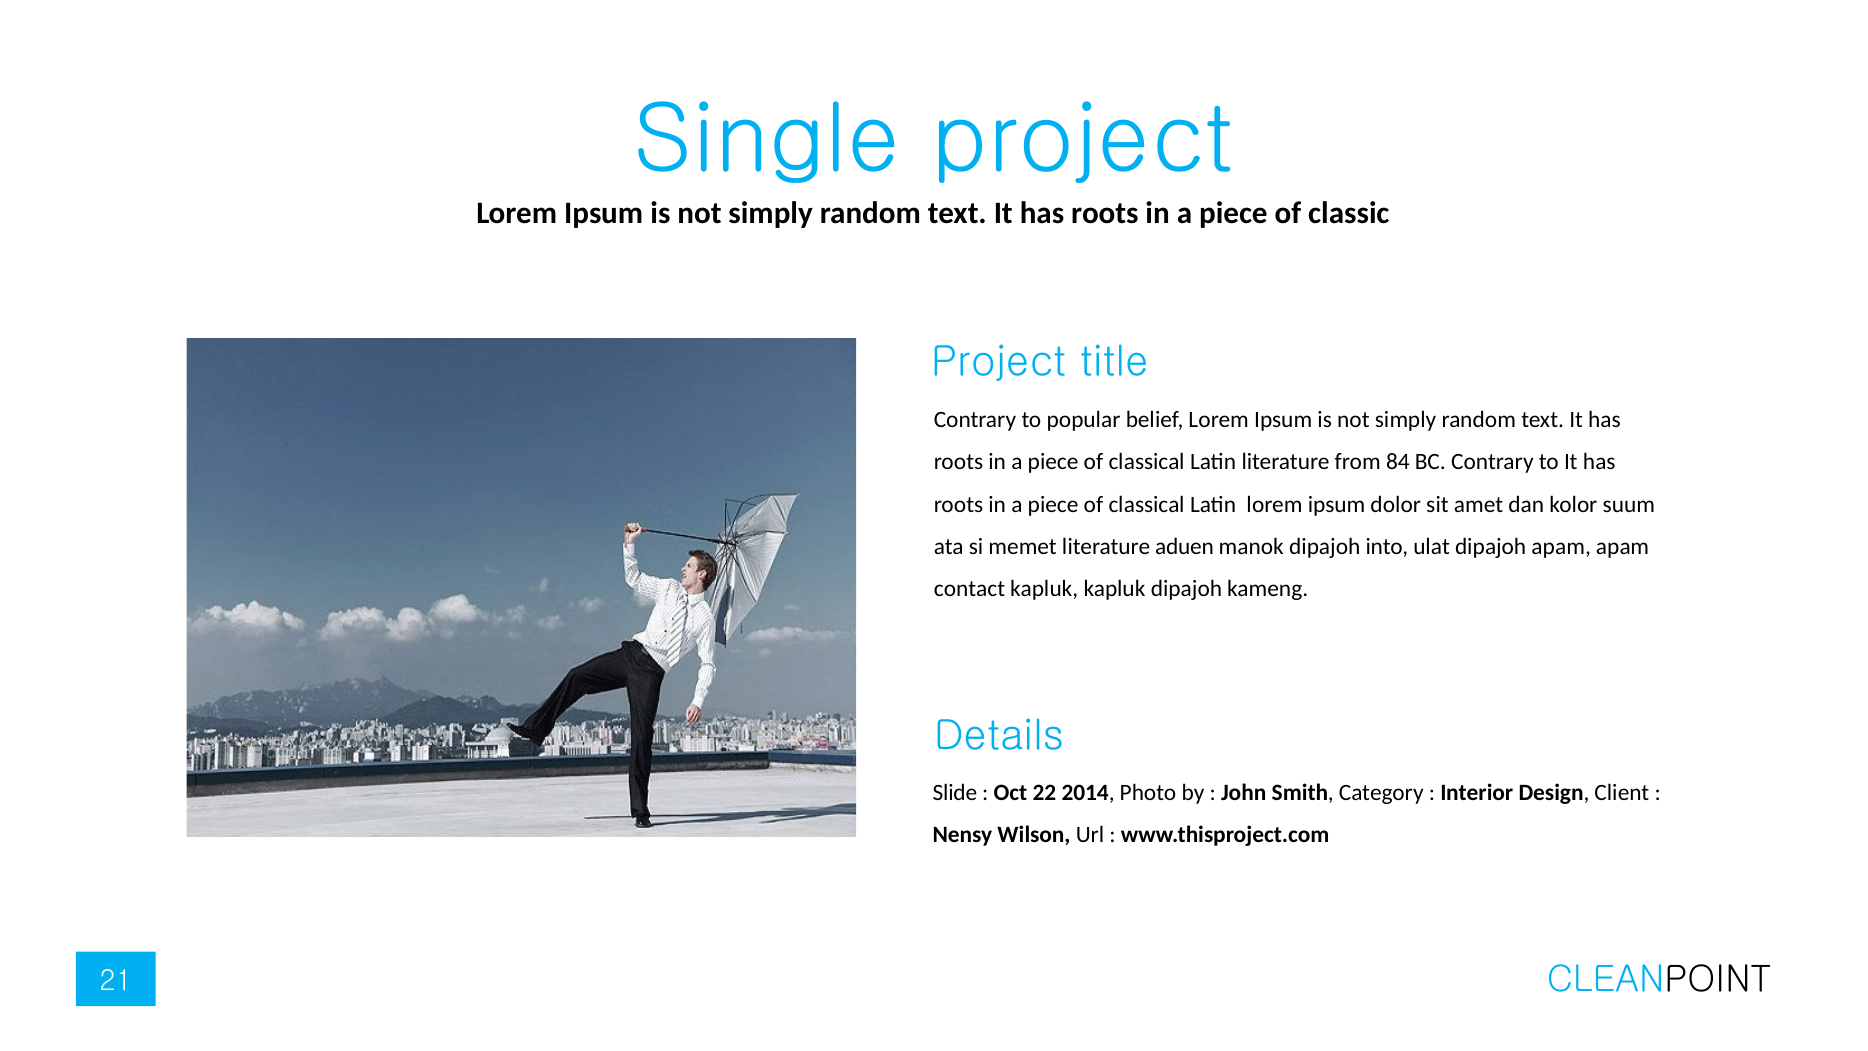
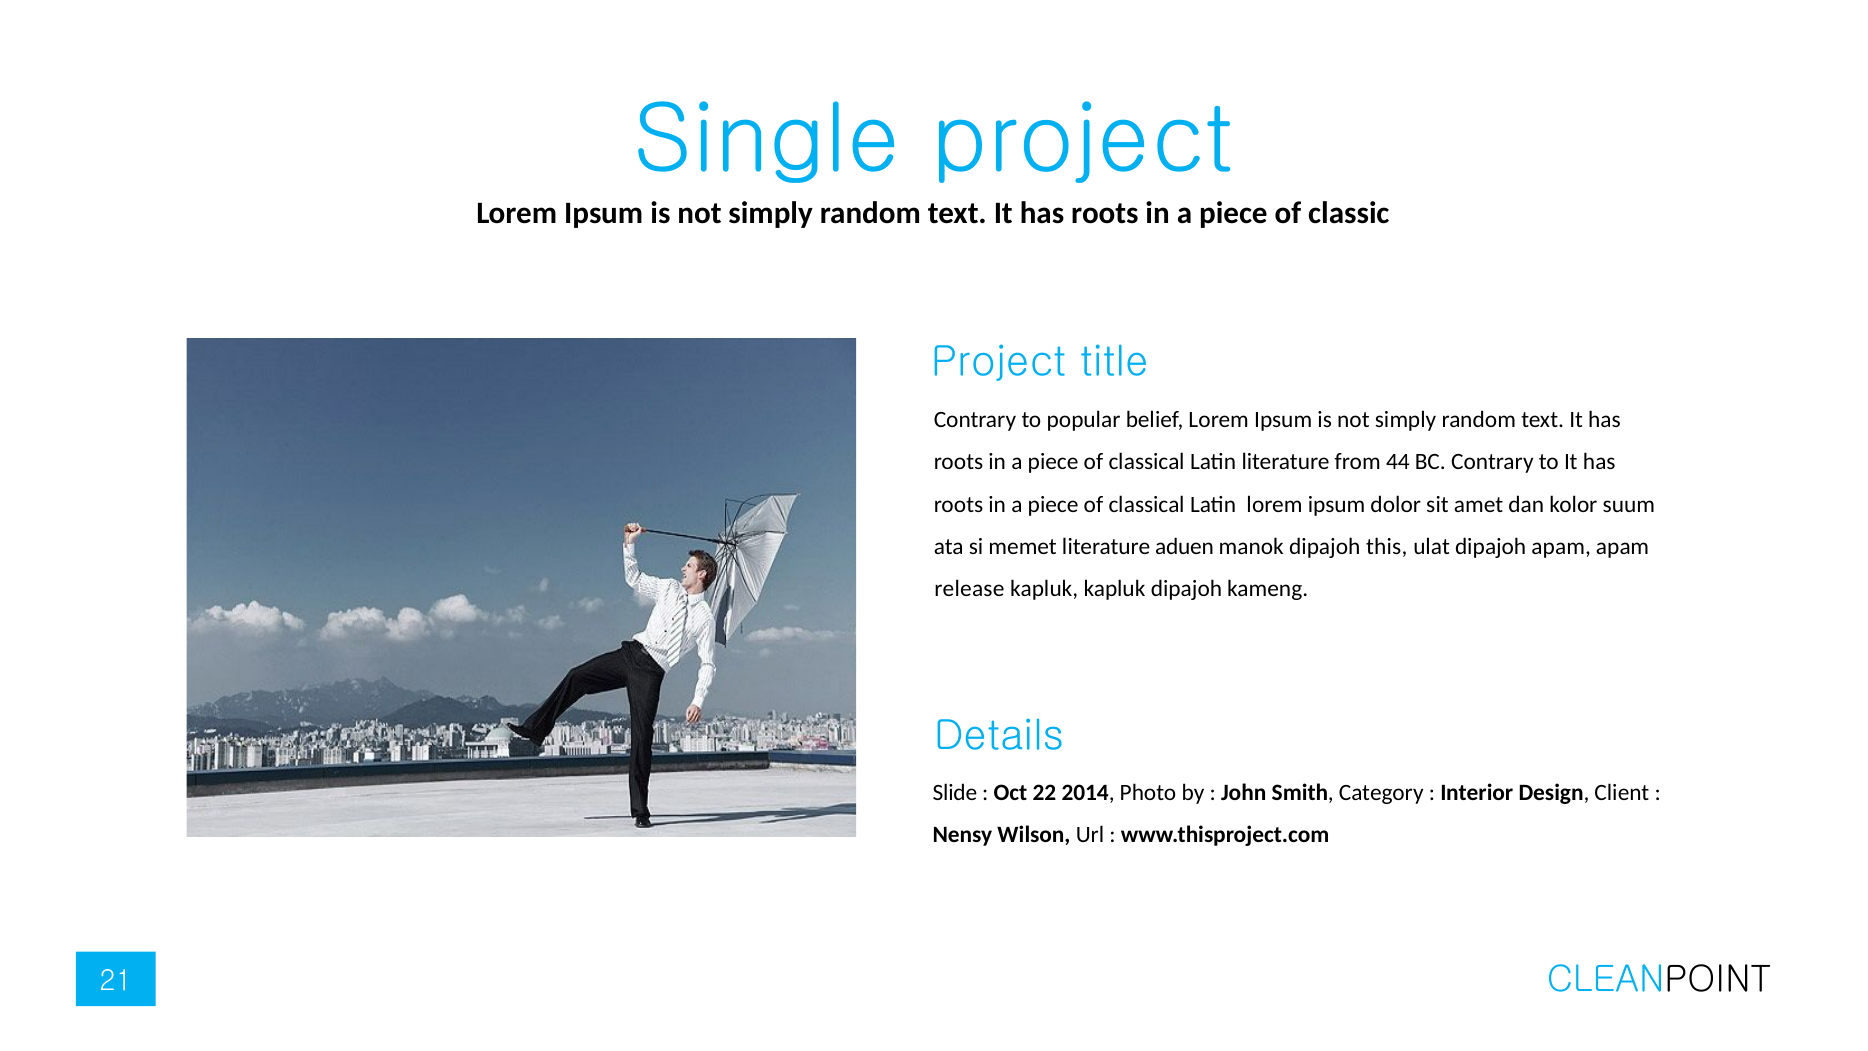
84: 84 -> 44 (1398, 462)
into: into -> this (1387, 546)
contact: contact -> release (969, 588)
